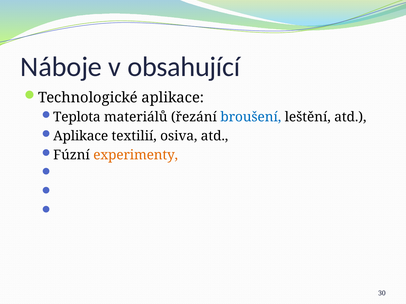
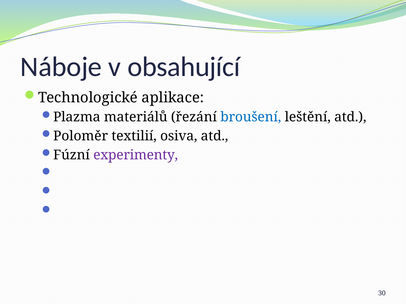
Teplota: Teplota -> Plazma (77, 117)
Aplikace: Aplikace -> Poloměr (81, 136)
experimenty colour: orange -> purple (136, 155)
